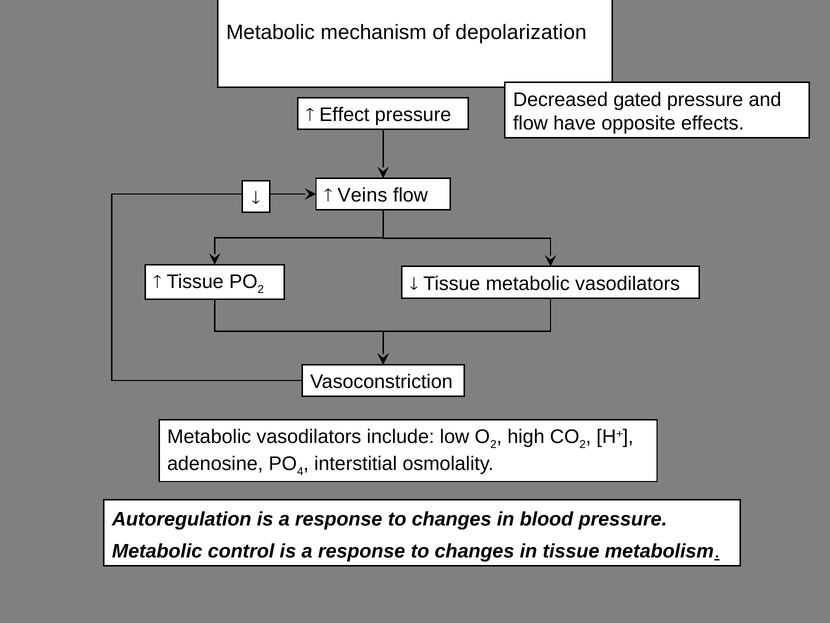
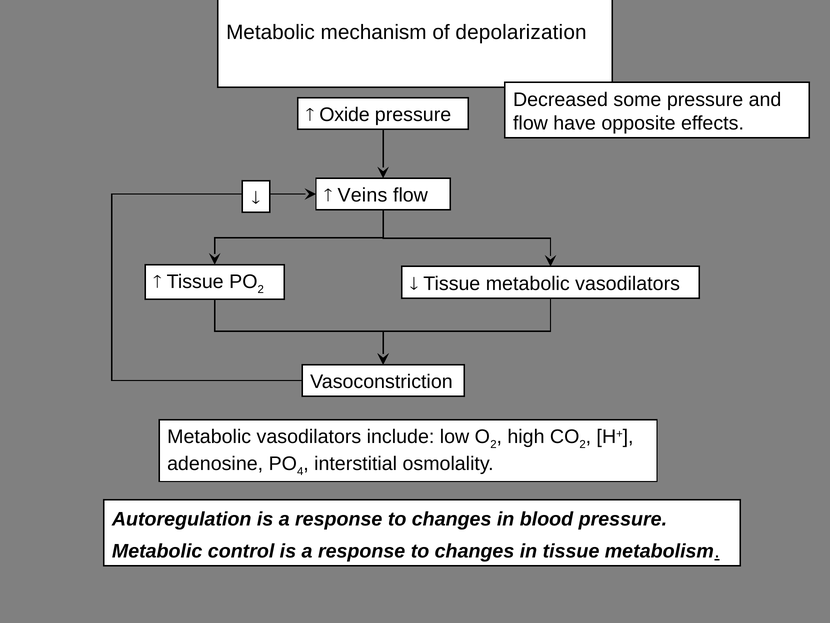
gated: gated -> some (637, 100)
Effect: Effect -> Oxide (344, 115)
